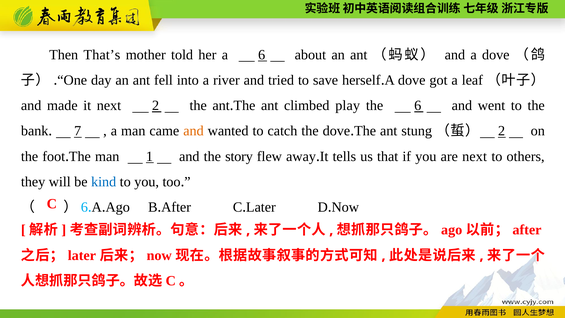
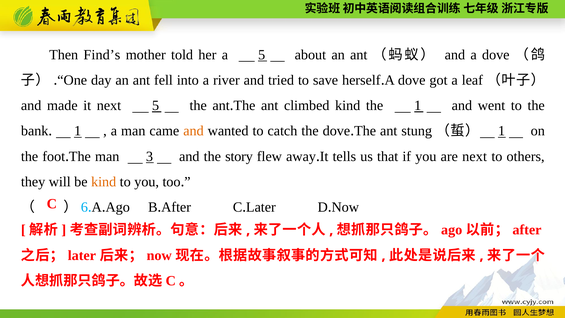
That’s: That’s -> Find’s (102, 55)
a 6: 6 -> 5 (262, 55)
next 2: 2 -> 5 (156, 106)
climbed play: play -> kind (348, 106)
the 6: 6 -> 1 (418, 106)
7: 7 -> 1 (78, 131)
2: 2 -> 1 (502, 131)
1: 1 -> 3 (149, 156)
kind colour: blue -> orange (104, 182)
